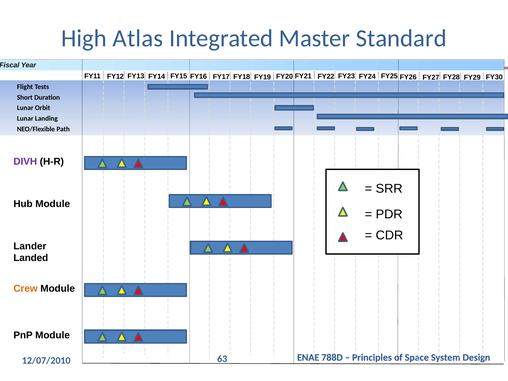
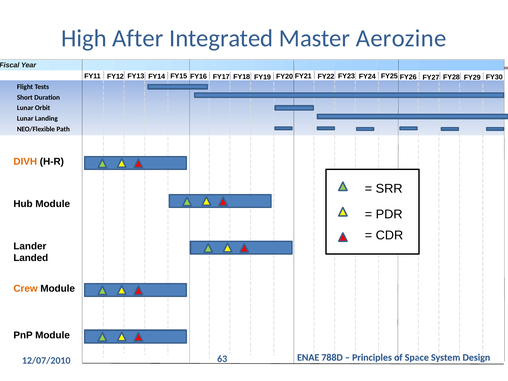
Atlas: Atlas -> After (138, 38)
Standard: Standard -> Aerozine (401, 38)
DIVH colour: purple -> orange (25, 162)
